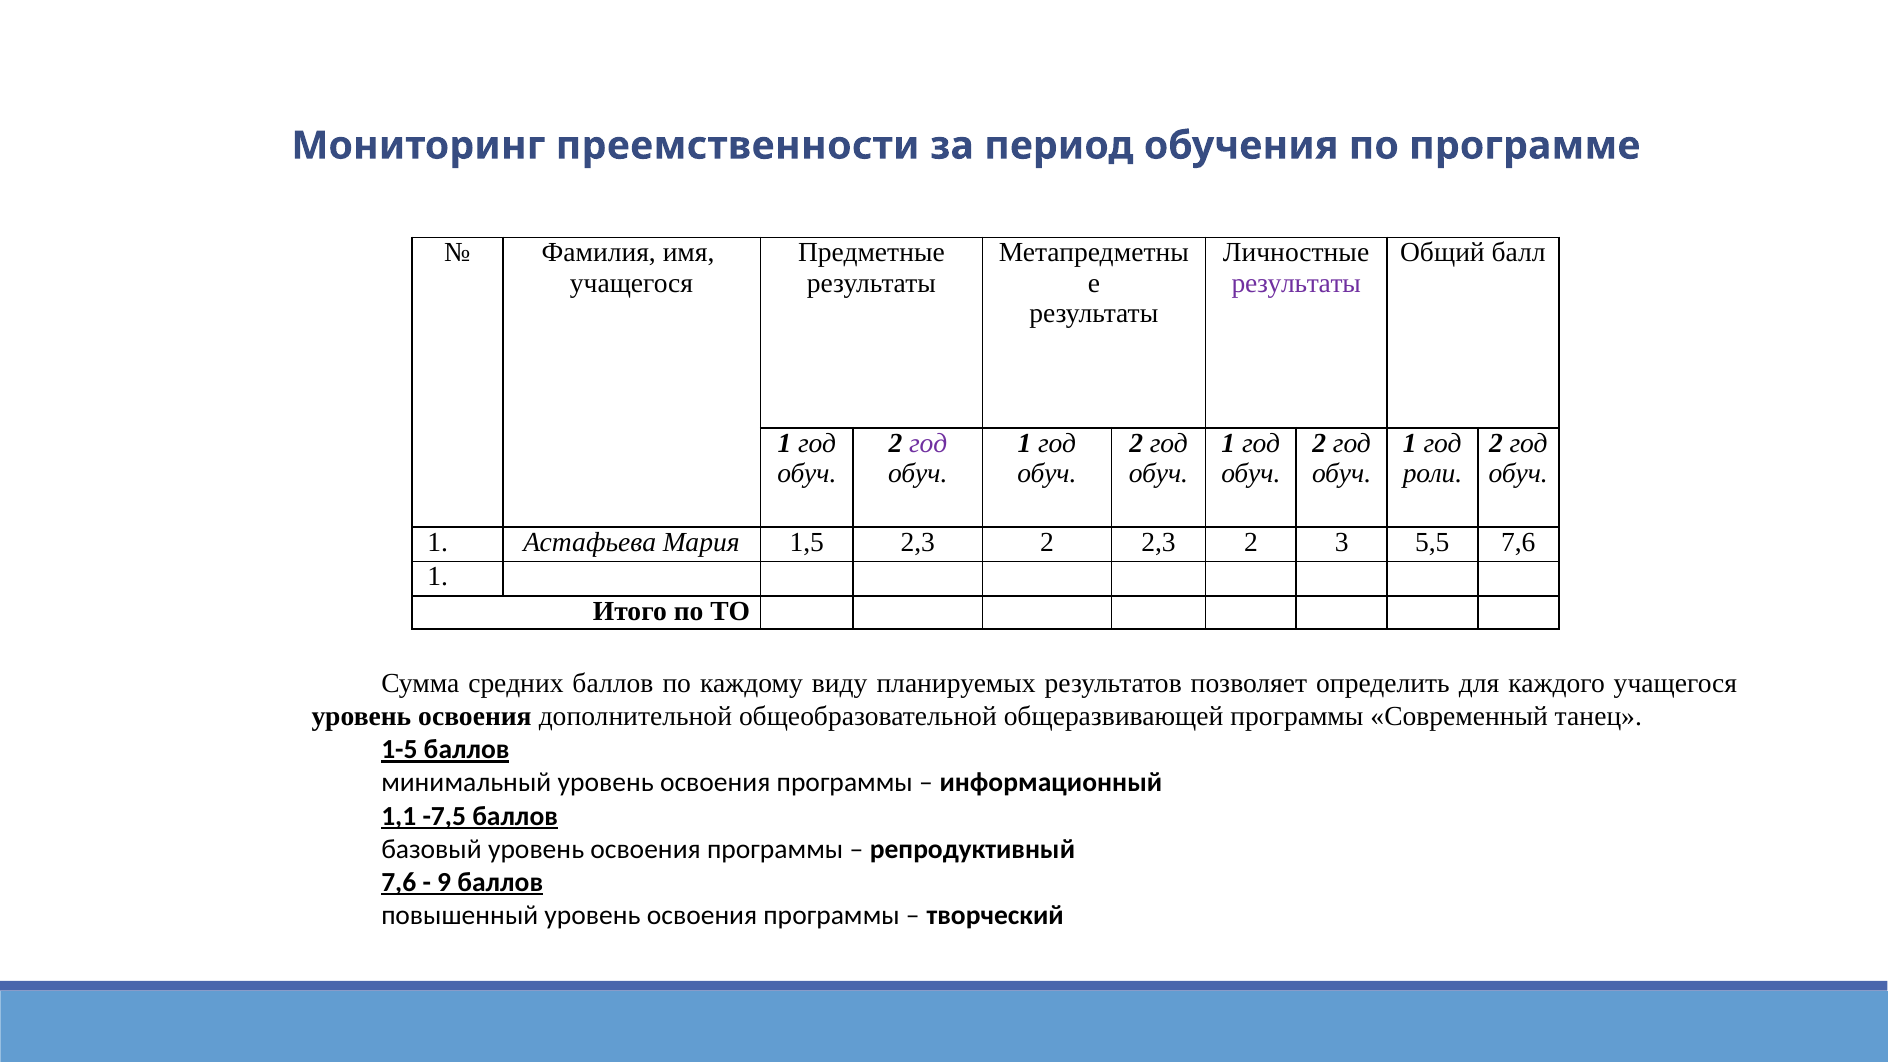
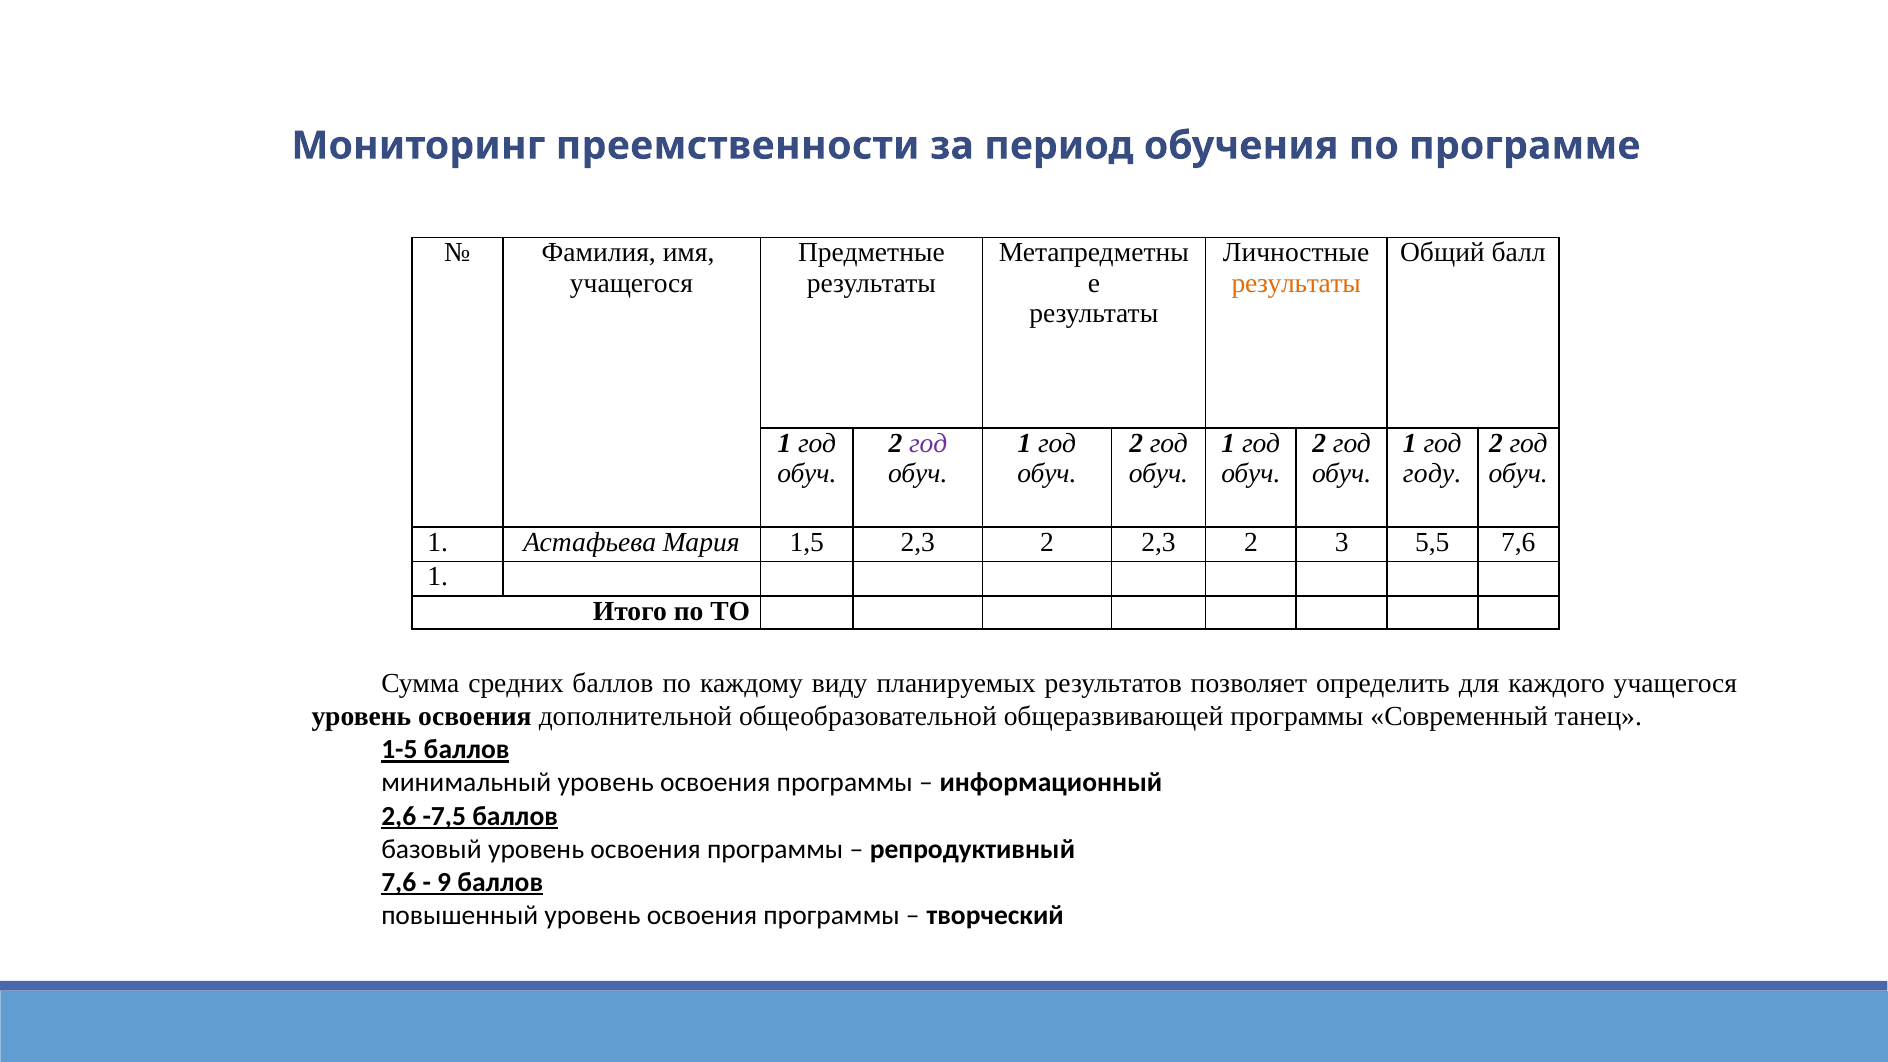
результаты colour: purple -> orange (1296, 283)
роли: роли -> году (1432, 474)
1,1: 1,1 -> 2,6 (399, 816)
